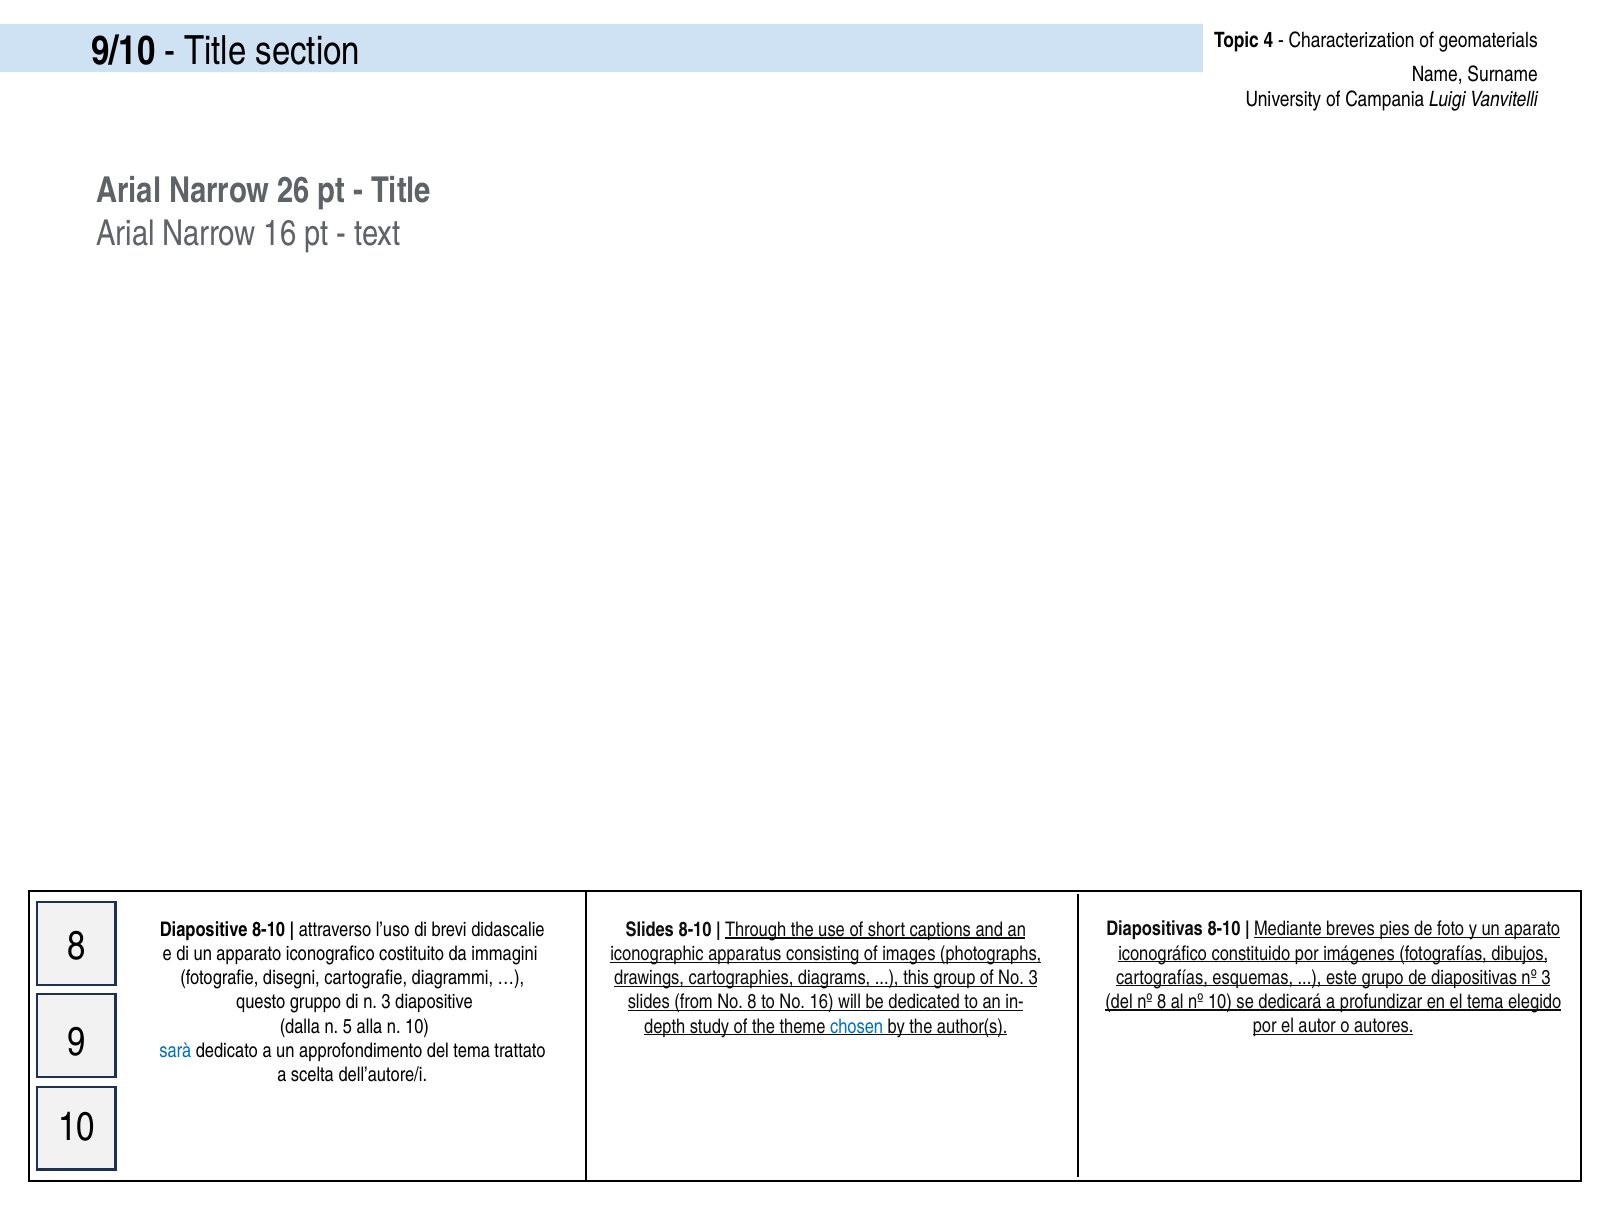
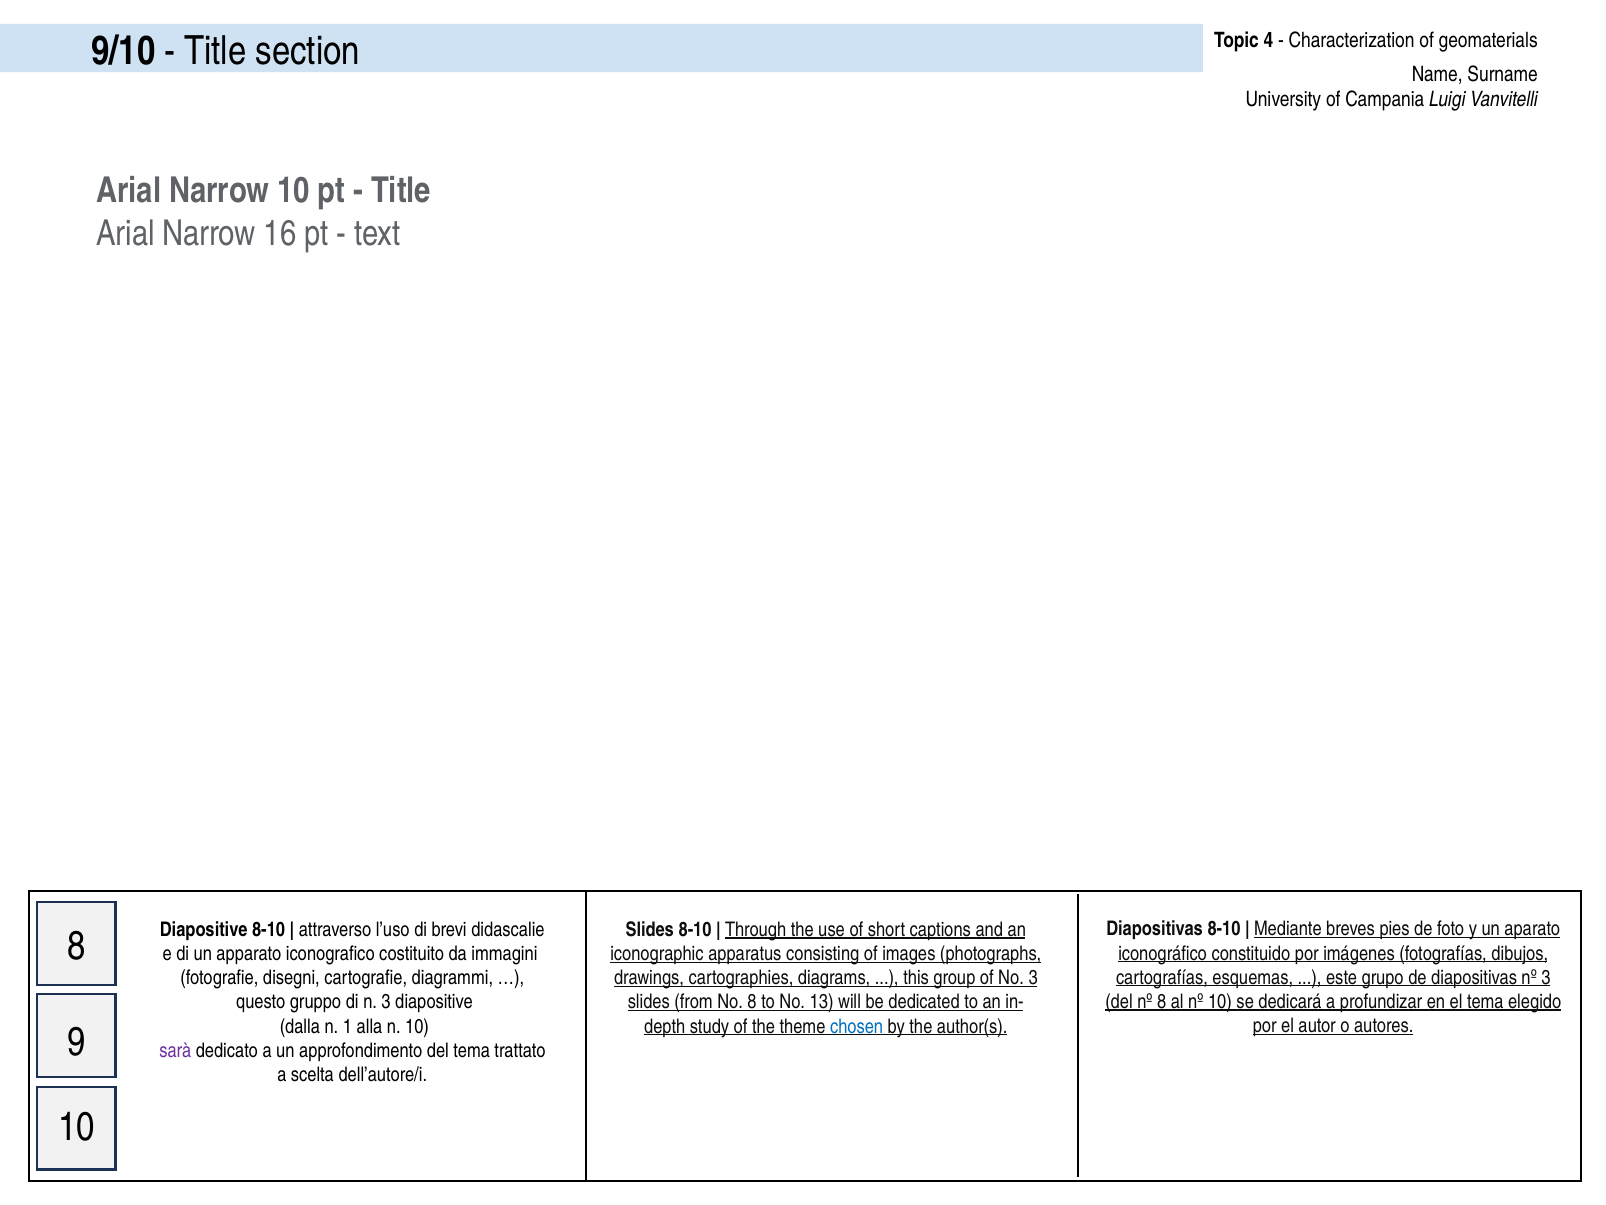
Narrow 26: 26 -> 10 (293, 190)
No 16: 16 -> 13 (822, 1002)
5: 5 -> 1 (347, 1026)
sarà colour: blue -> purple (175, 1050)
